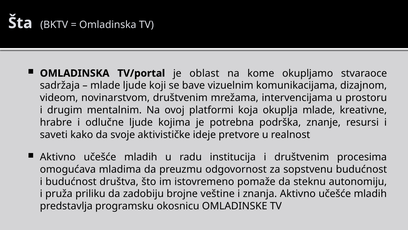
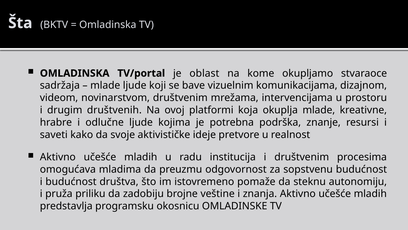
mentalnim: mentalnim -> društvenih (114, 110)
